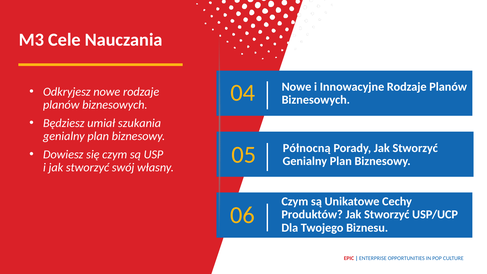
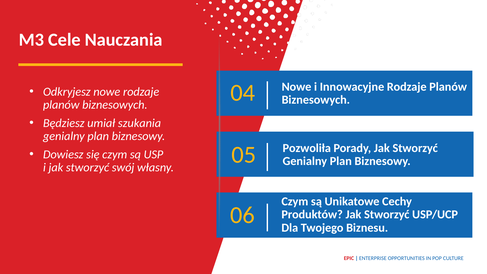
Północną: Północną -> Pozwoliła (307, 148)
